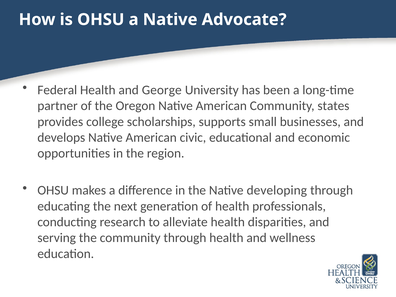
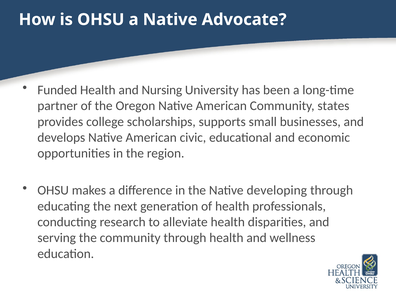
Federal: Federal -> Funded (57, 90)
George: George -> Nursing (162, 90)
